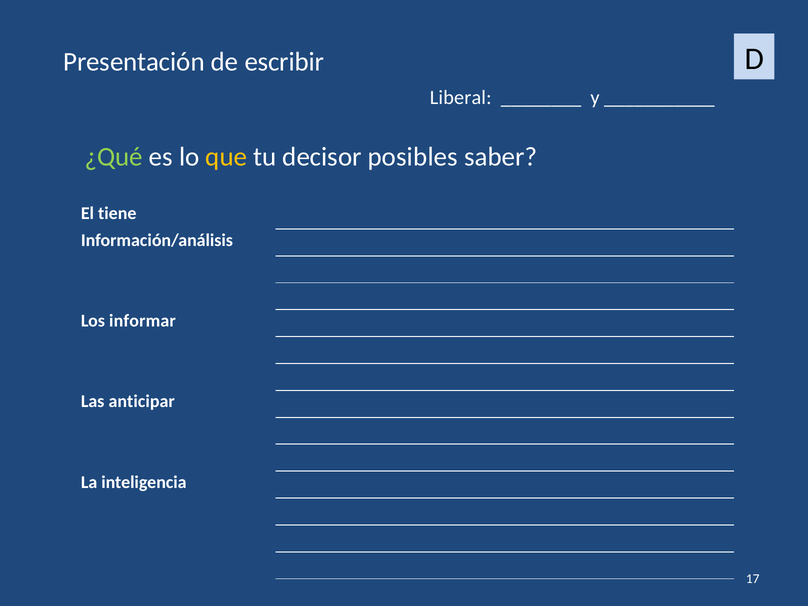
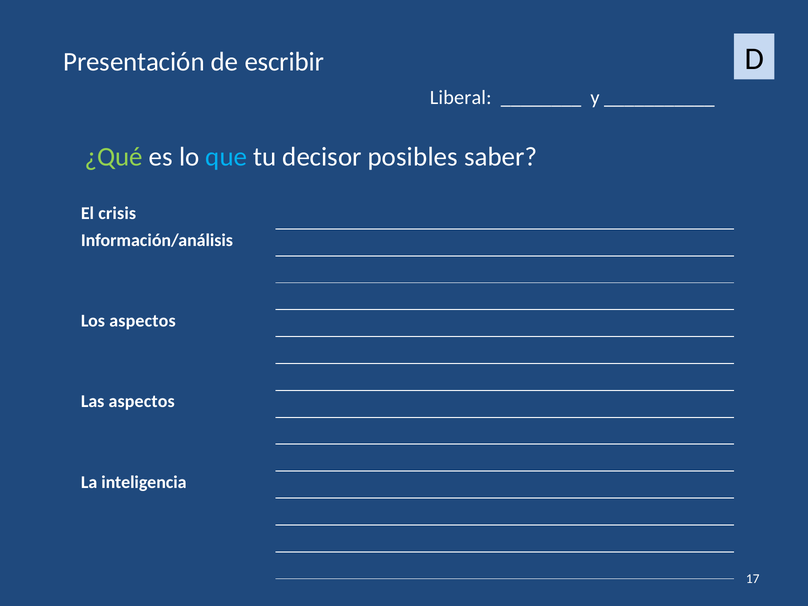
que colour: yellow -> light blue (226, 157)
tiene: tiene -> crisis (117, 213)
Los informar: informar -> aspectos (142, 321)
Las anticipar: anticipar -> aspectos (142, 402)
